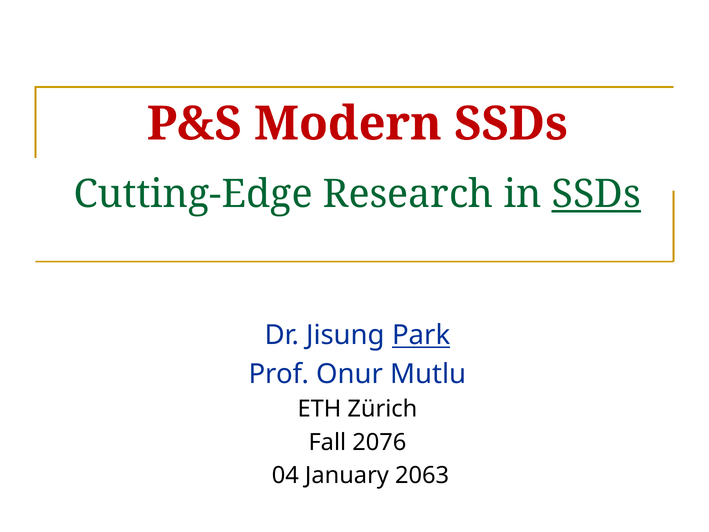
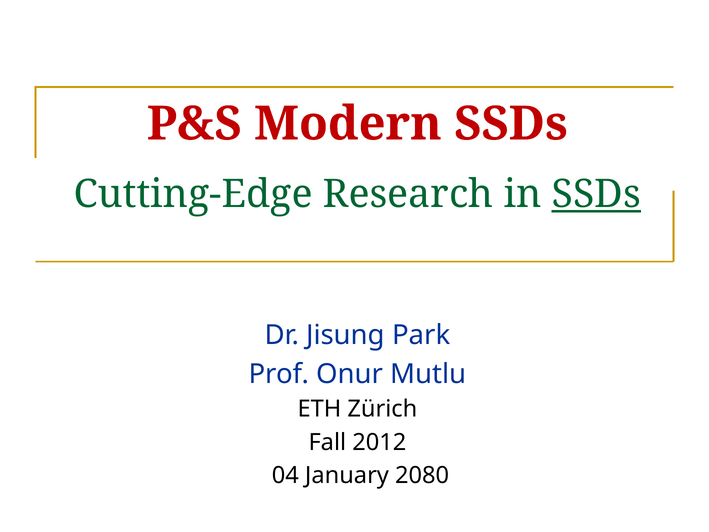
Park underline: present -> none (421, 335)
2076: 2076 -> 2012 (379, 442)
2063: 2063 -> 2080 (422, 475)
